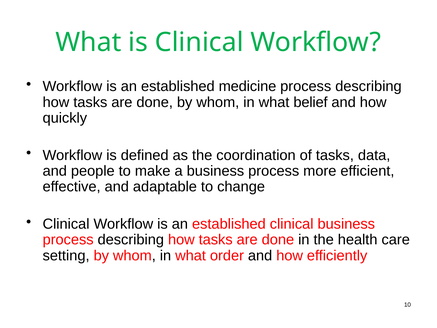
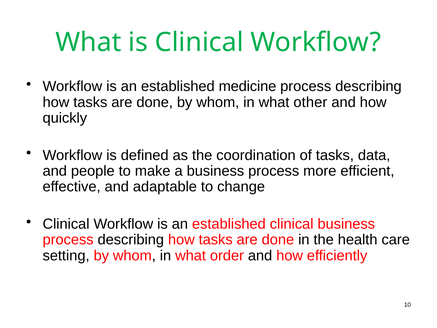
belief: belief -> other (310, 102)
